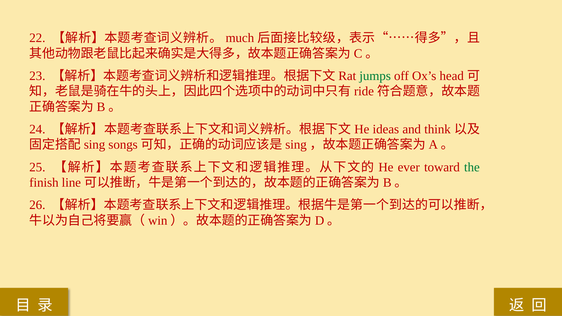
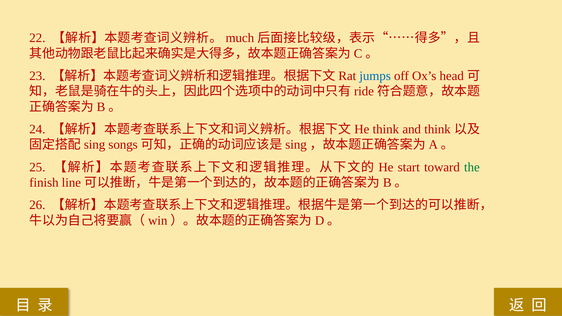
jumps colour: green -> blue (375, 76)
ideas: ideas -> think (386, 129)
ever: ever -> start (409, 167)
